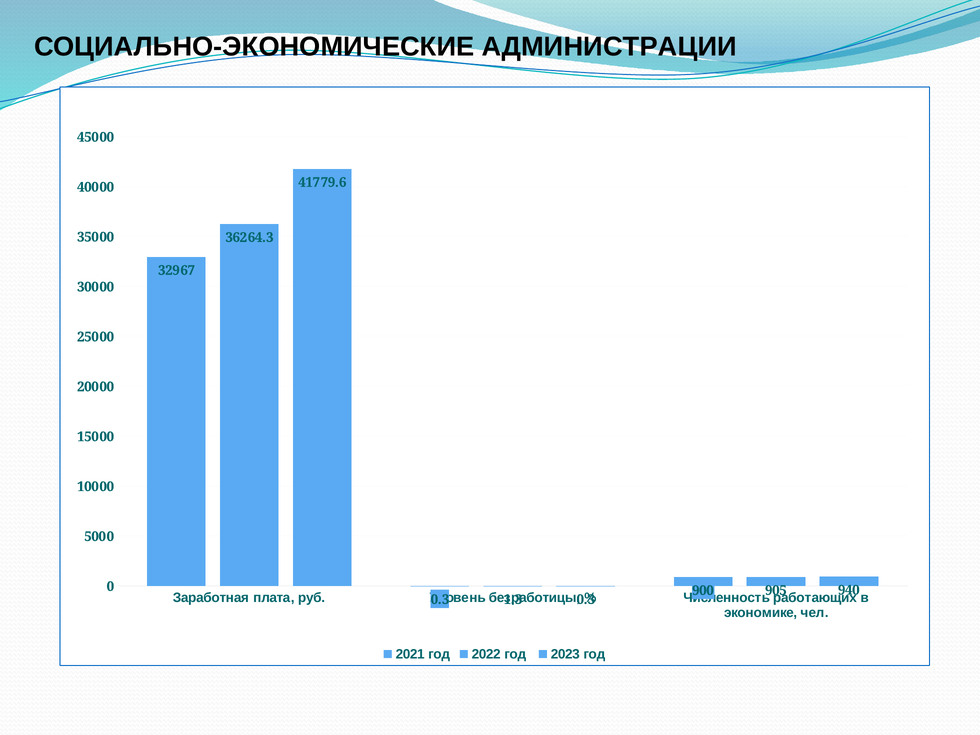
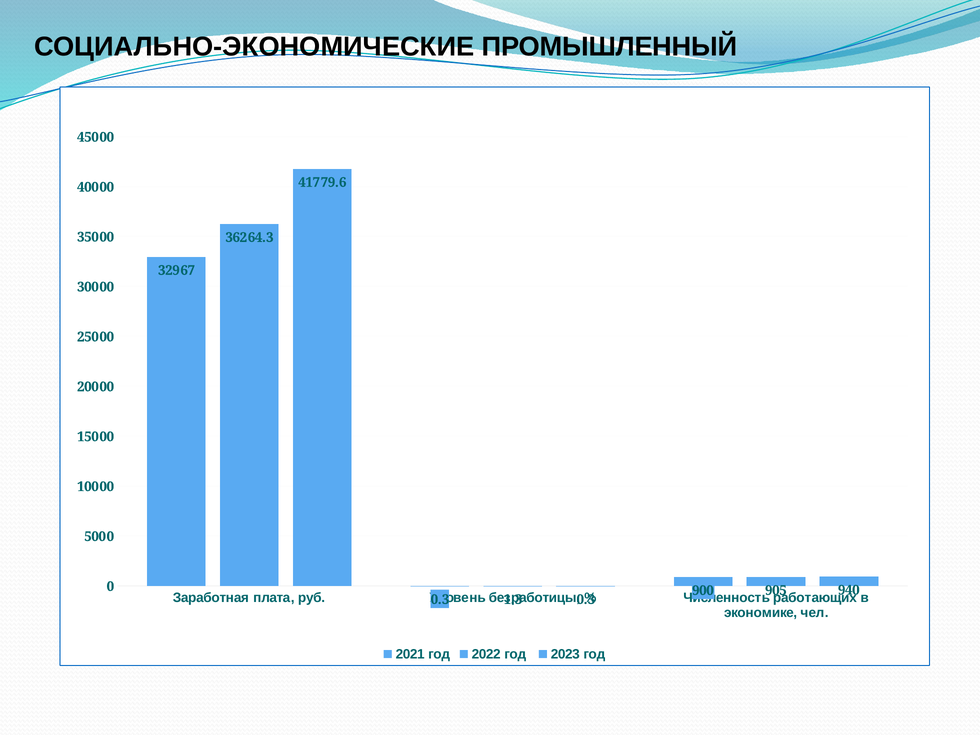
АДМИНИСТРАЦИИ: АДМИНИСТРАЦИИ -> ПРОМЫШЛЕННЫЙ (610, 47)
